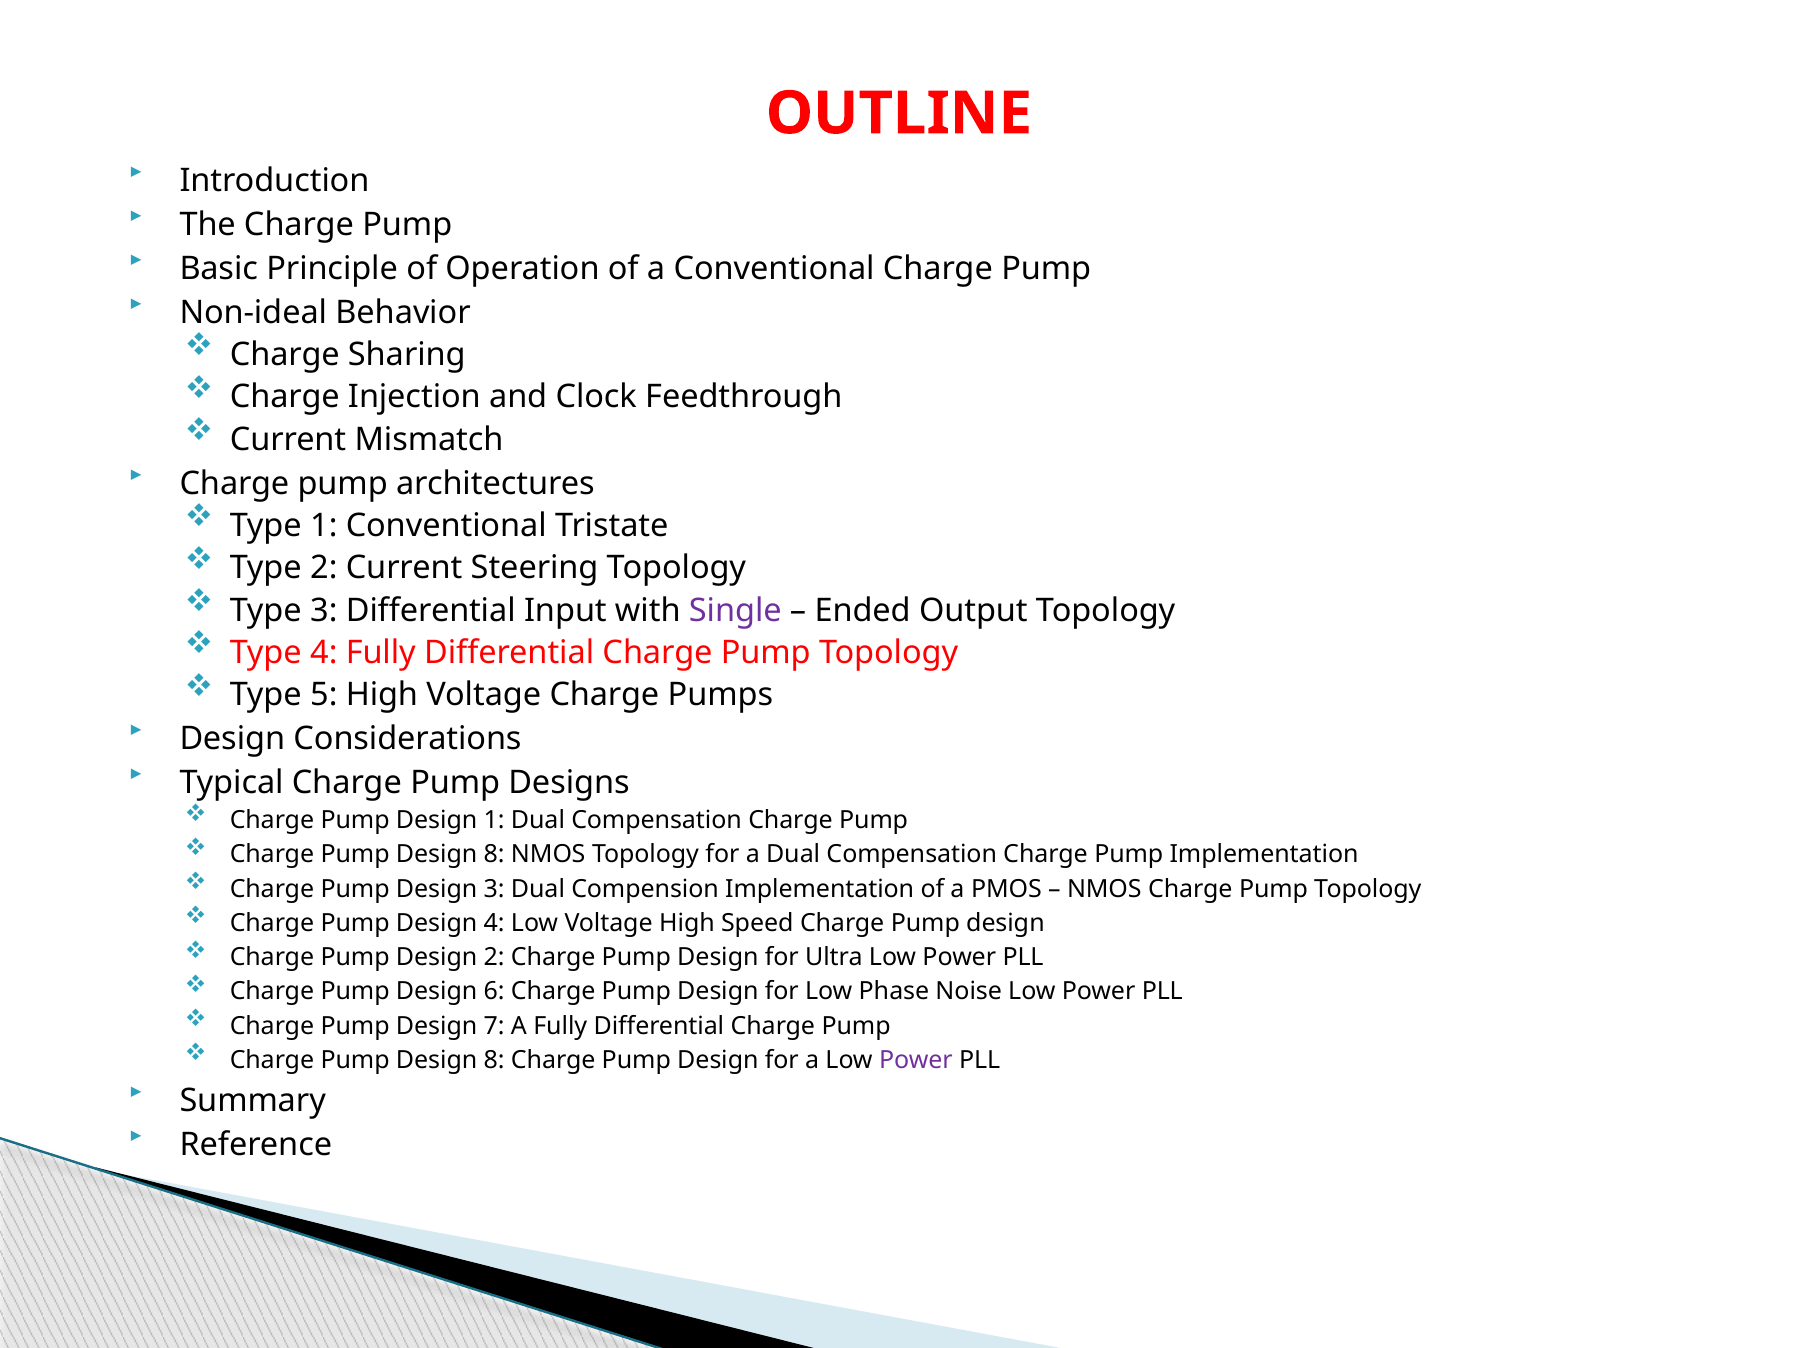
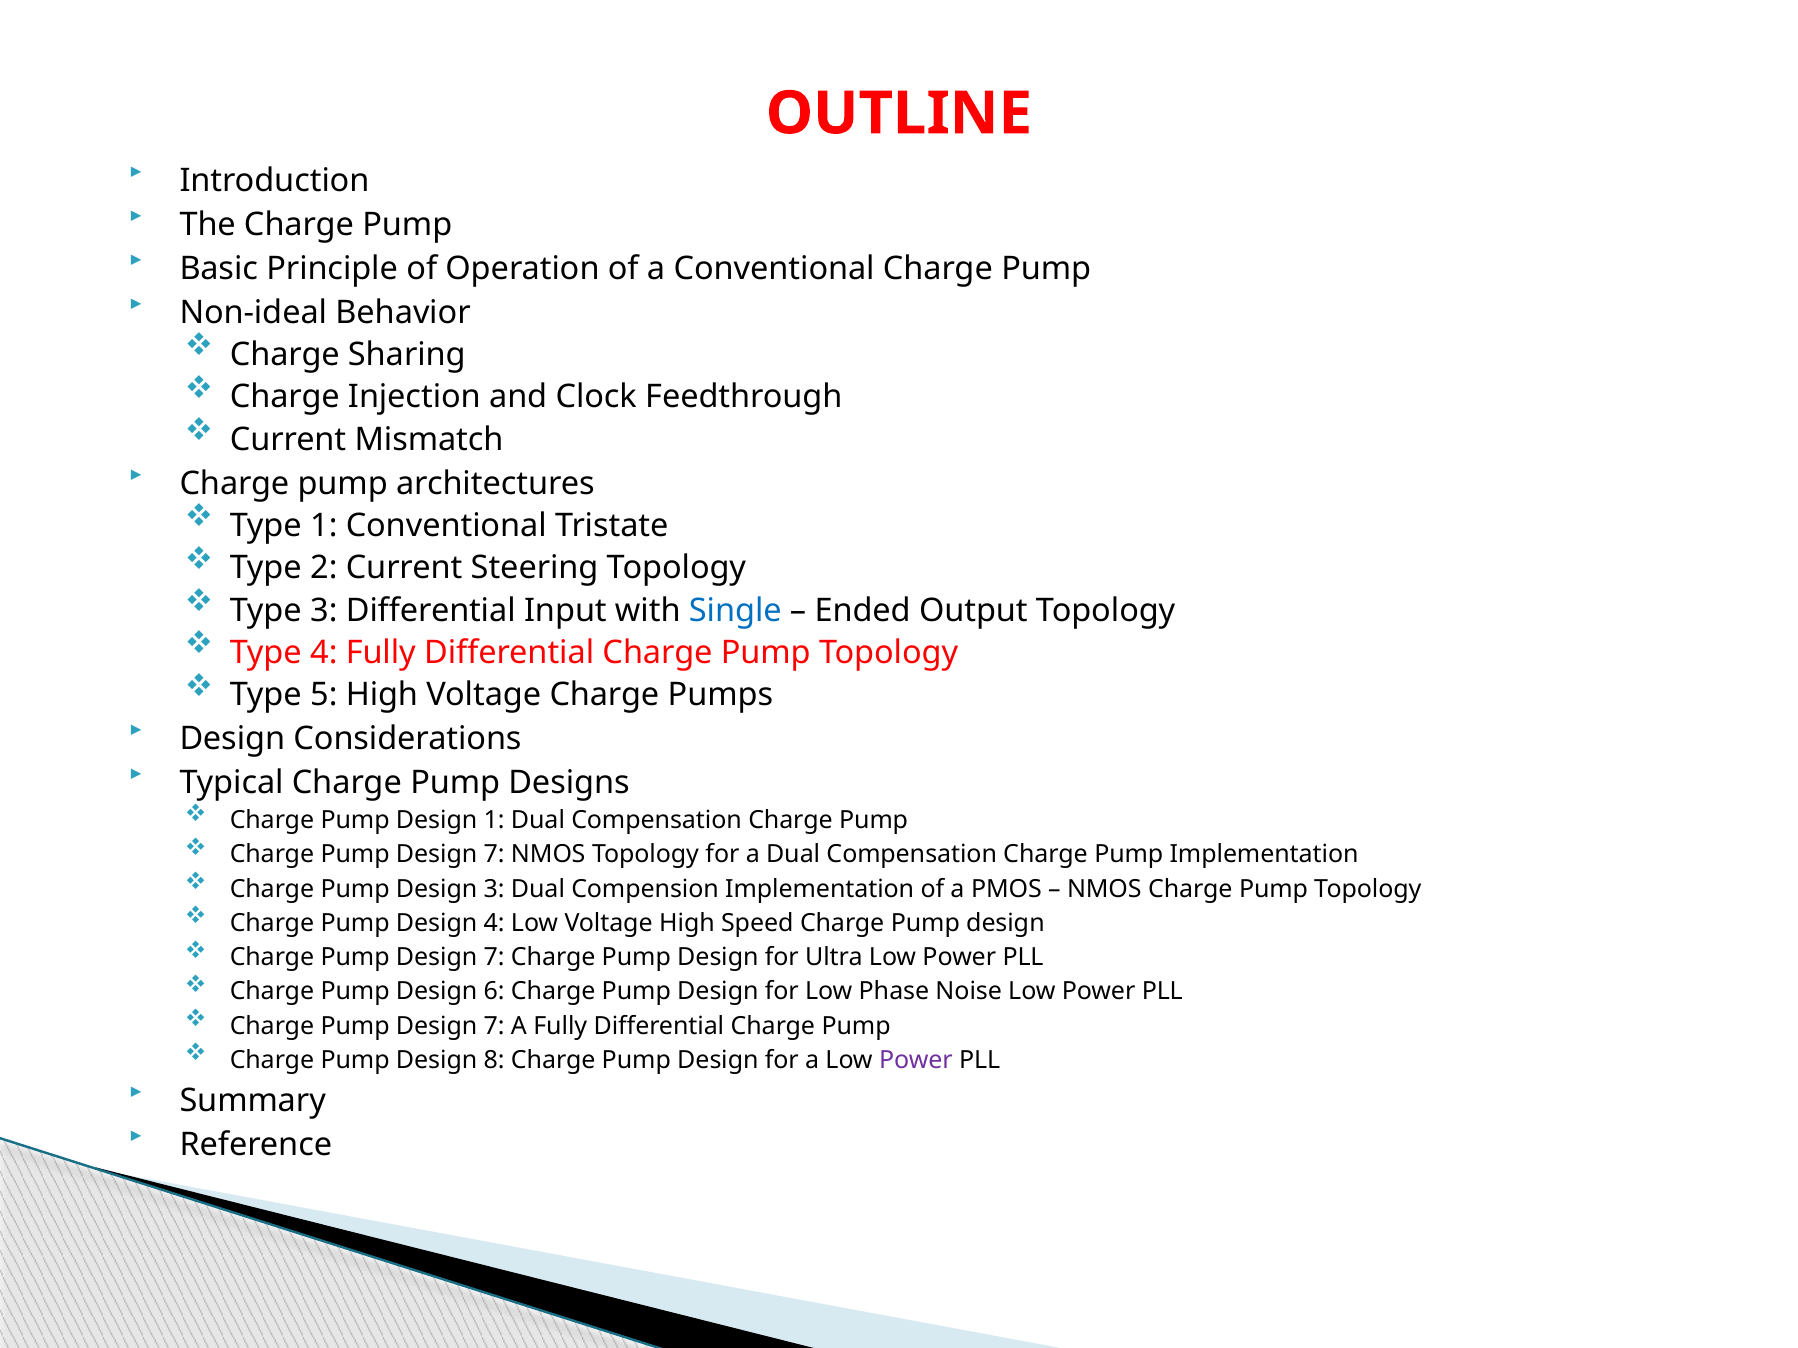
Single colour: purple -> blue (735, 611)
8: 8 -> 7 (494, 855)
2: 2 -> 7 (494, 958)
